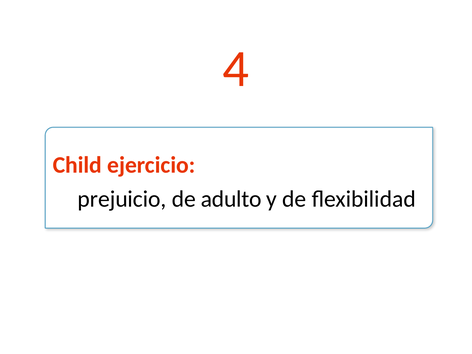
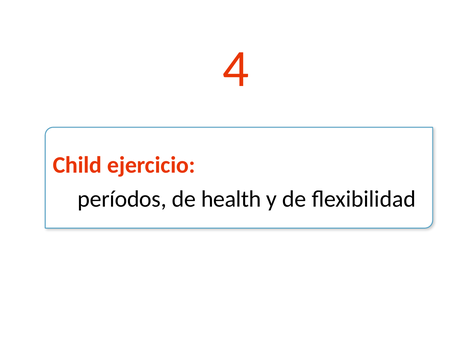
prejuicio: prejuicio -> períodos (122, 199)
adulto: adulto -> health (231, 199)
